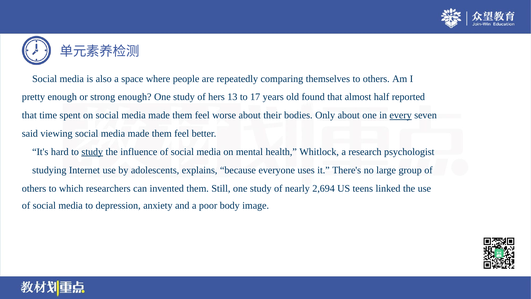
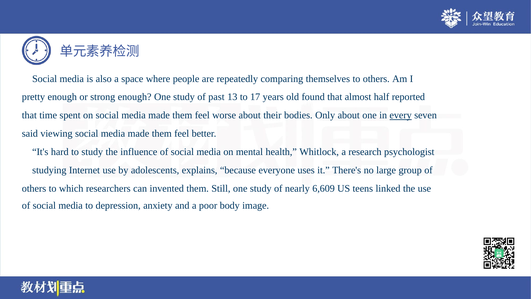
hers: hers -> past (216, 97)
study underline: present -> none (92, 152)
2,694: 2,694 -> 6,609 (324, 188)
